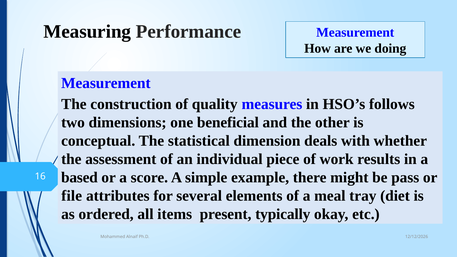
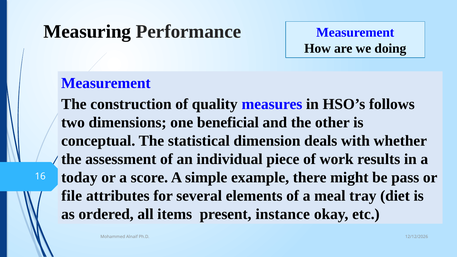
based: based -> today (79, 177)
typically: typically -> instance (283, 214)
